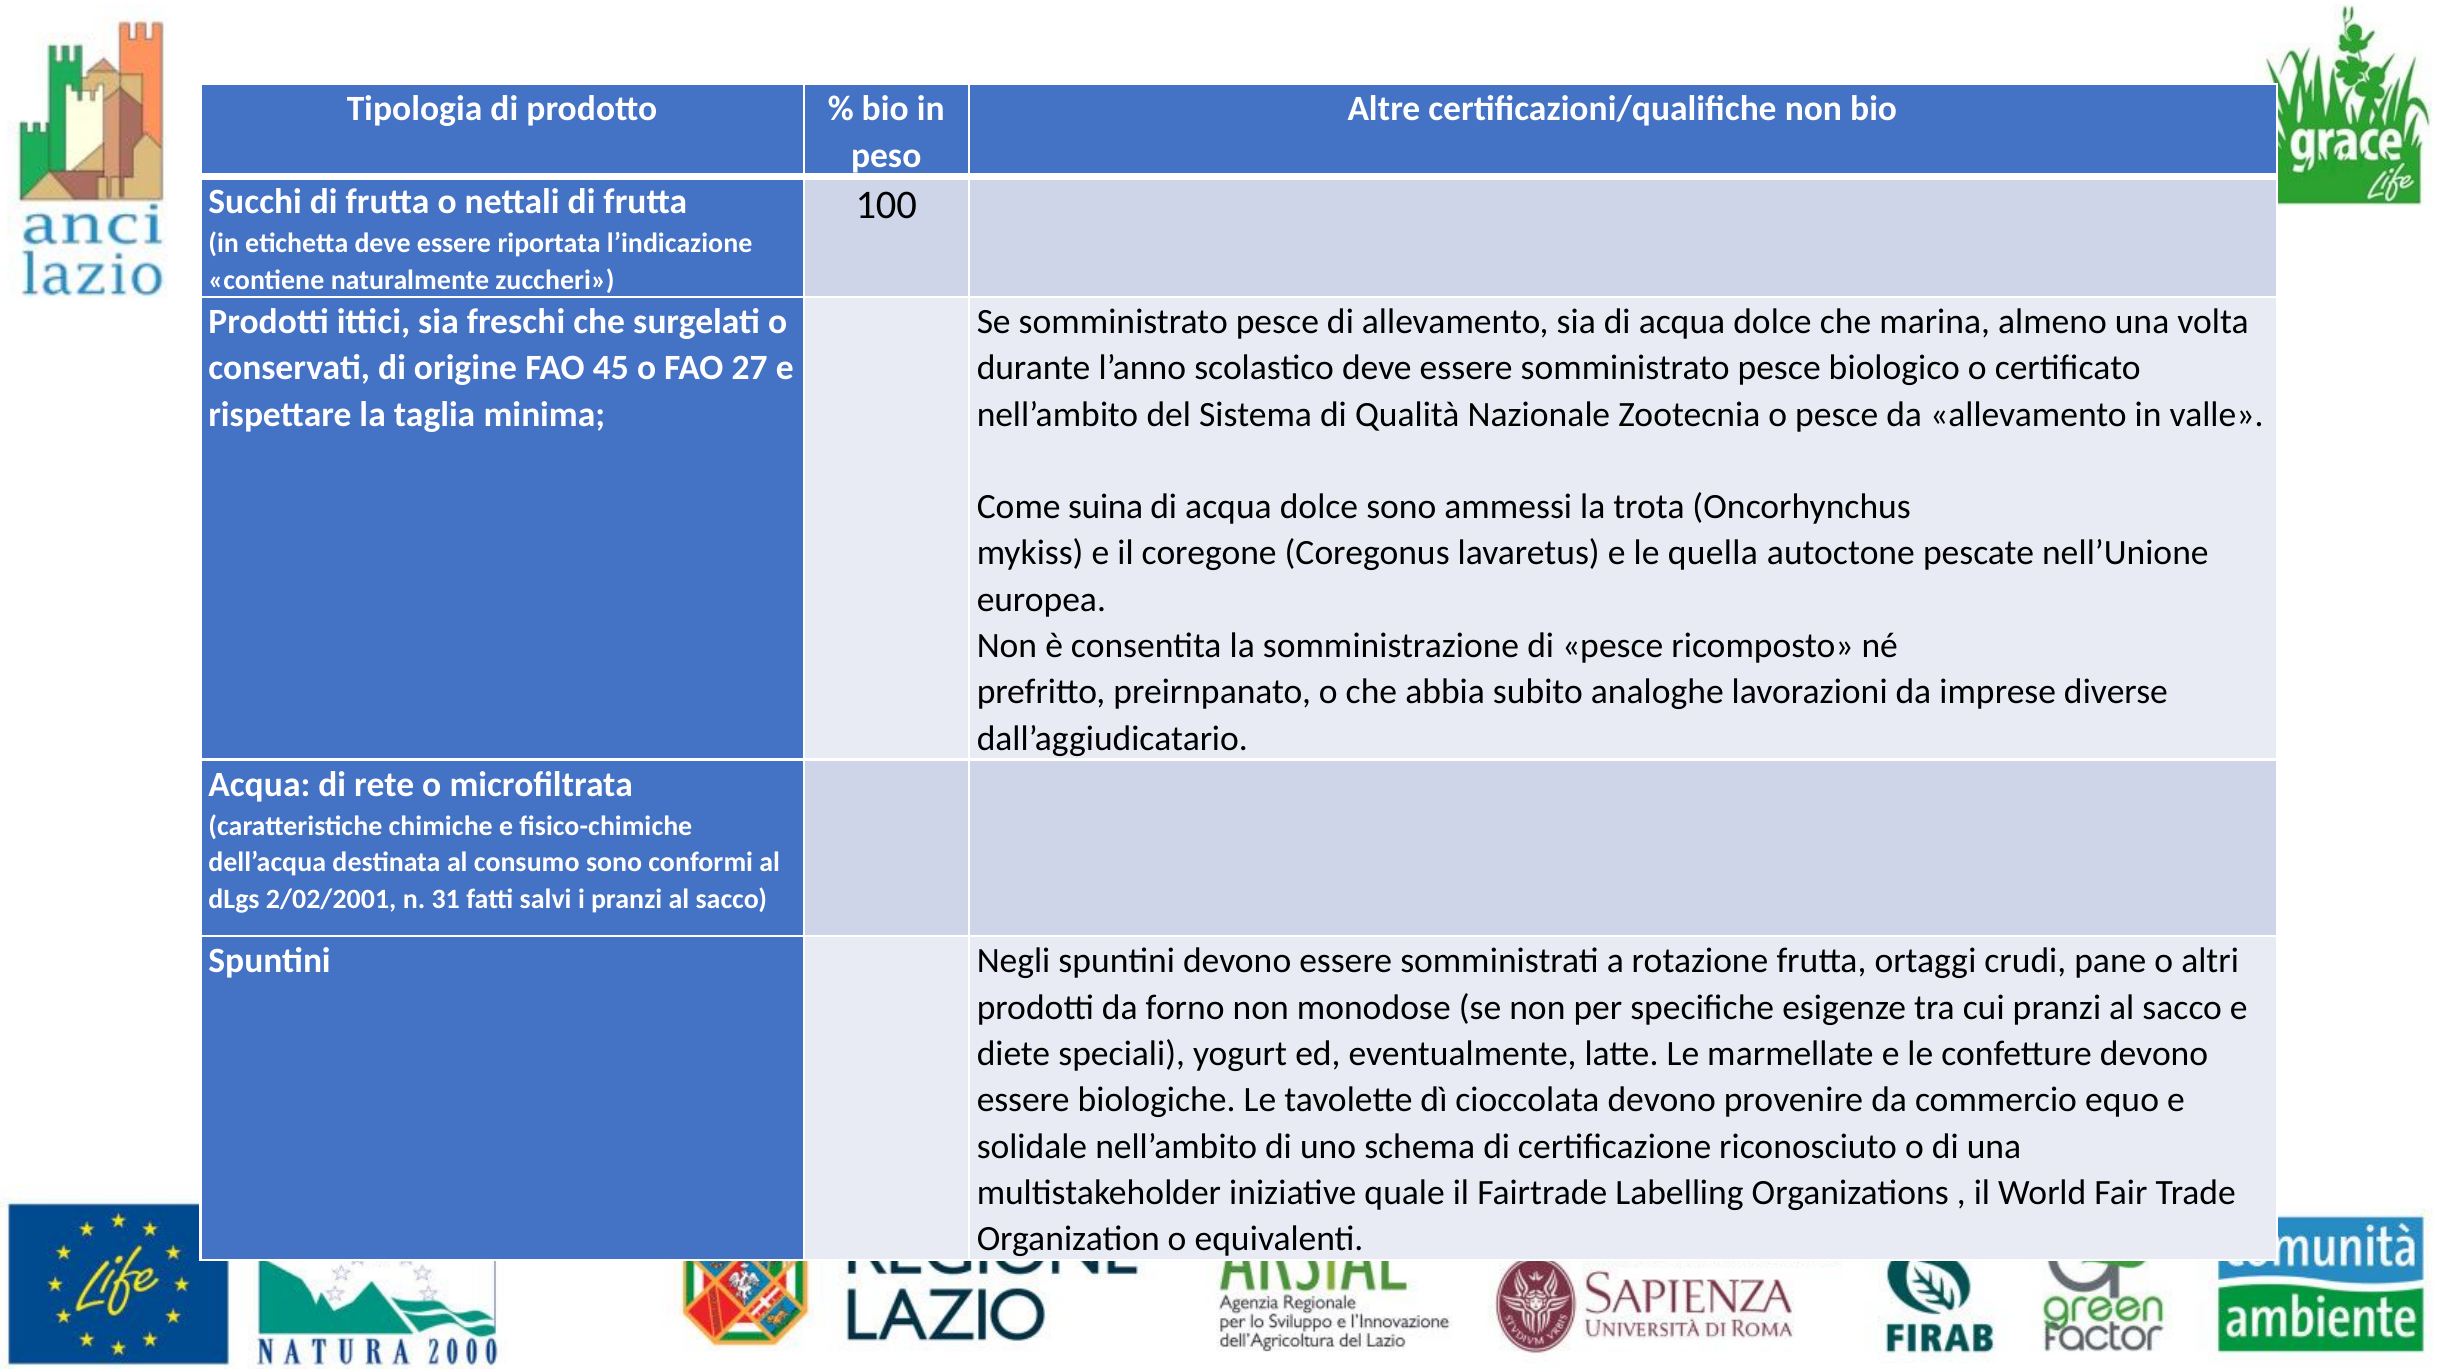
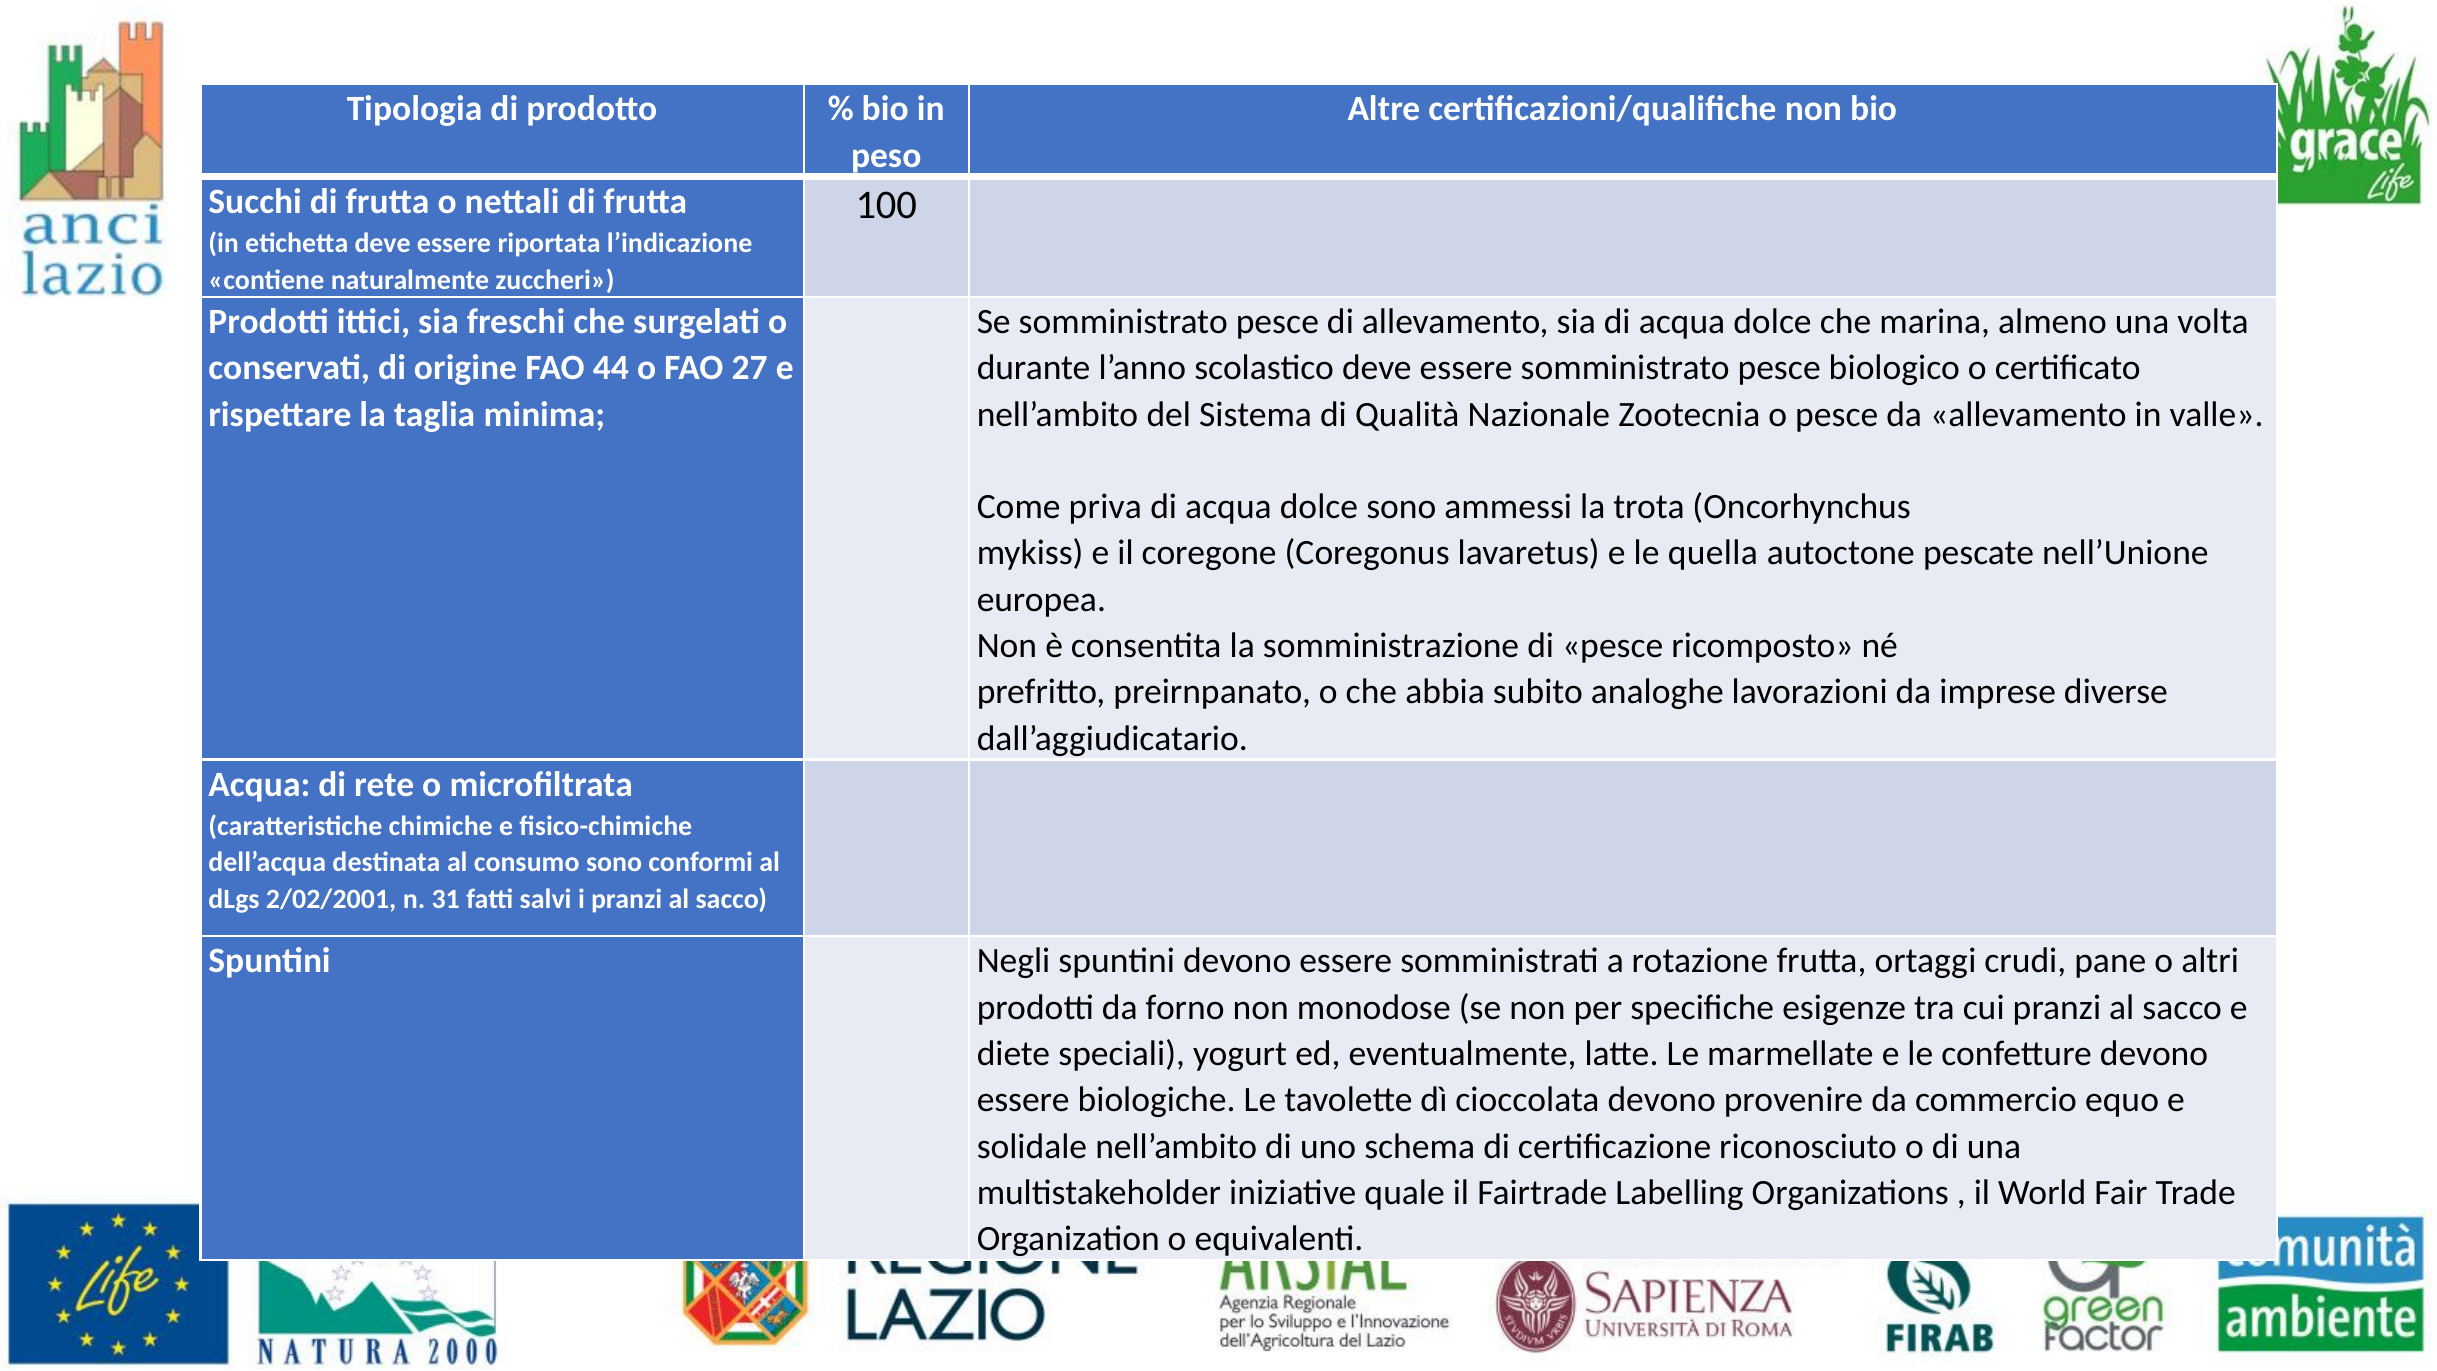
45: 45 -> 44 (611, 368)
suina: suina -> priva (1105, 507)
